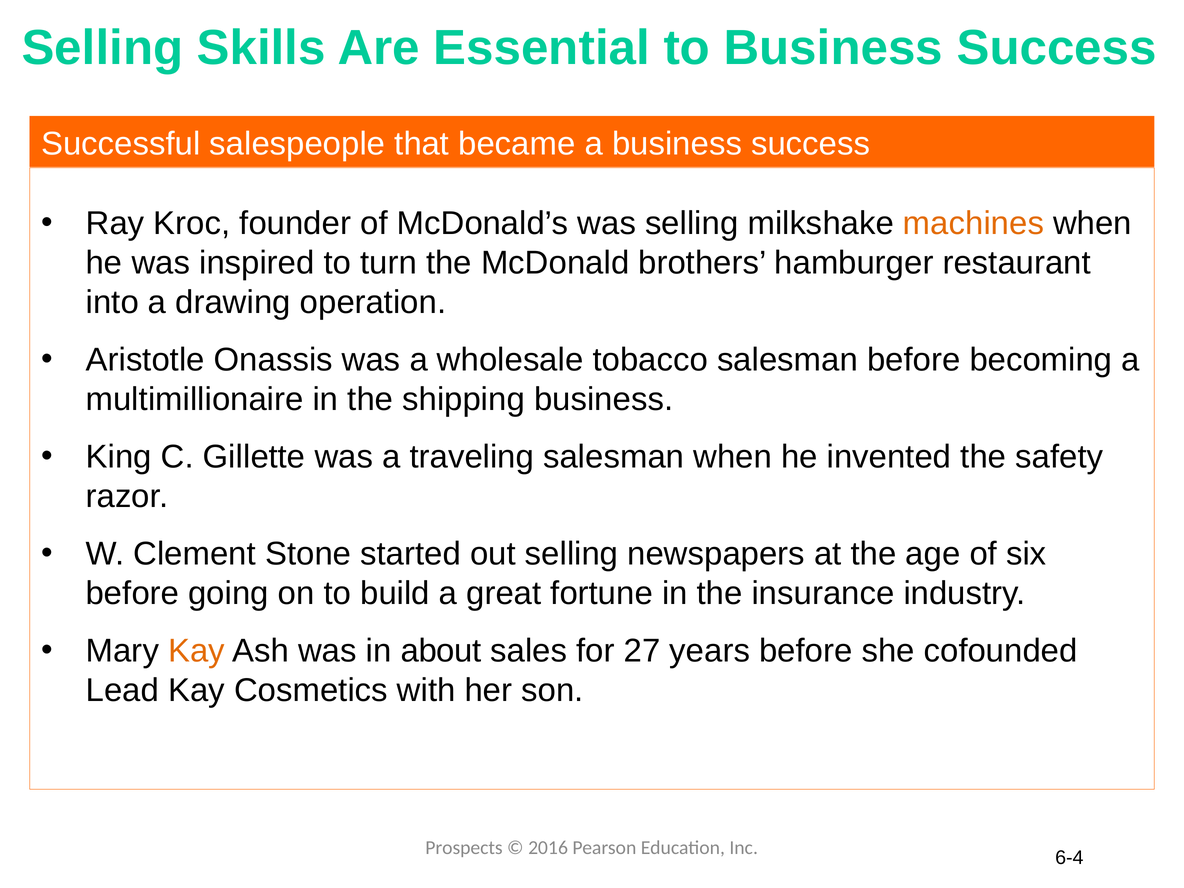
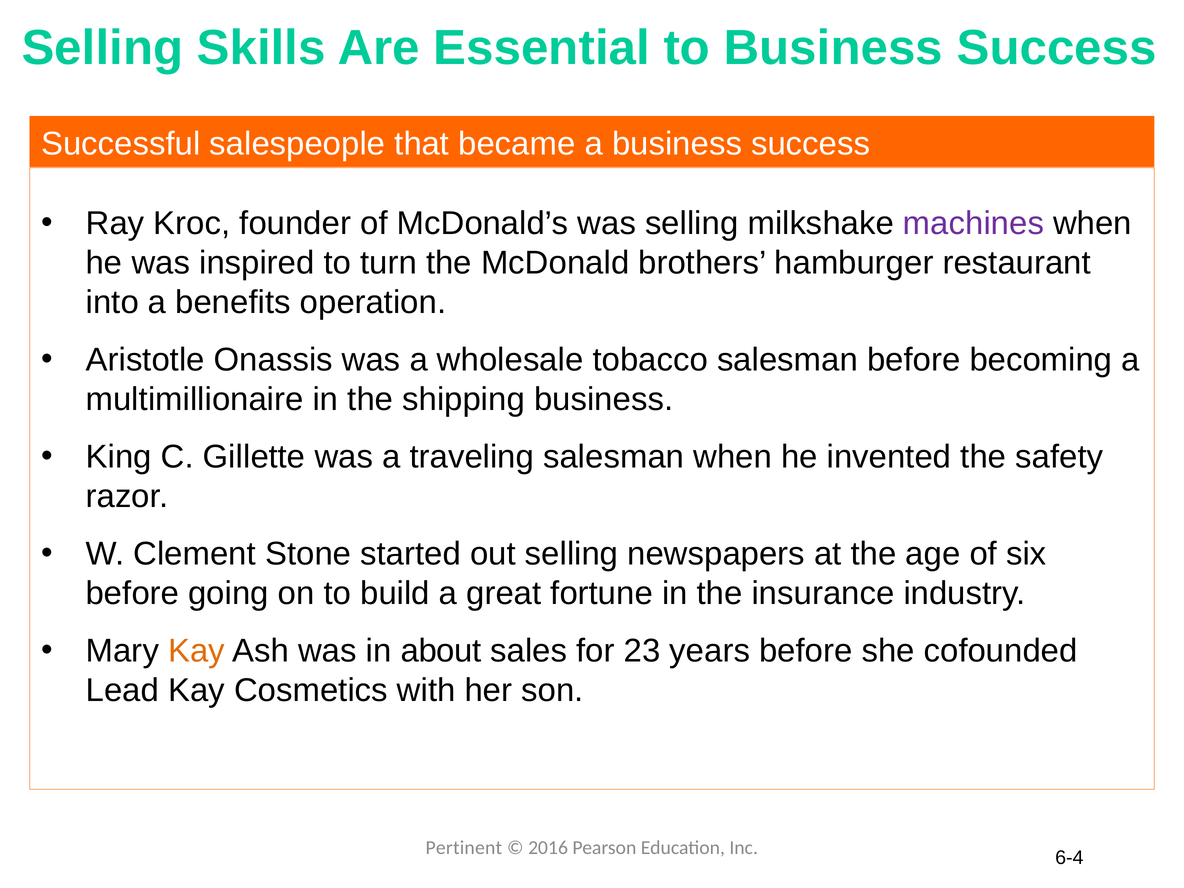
machines colour: orange -> purple (973, 224)
drawing: drawing -> benefits (233, 303)
27: 27 -> 23 (642, 651)
Prospects: Prospects -> Pertinent (464, 848)
